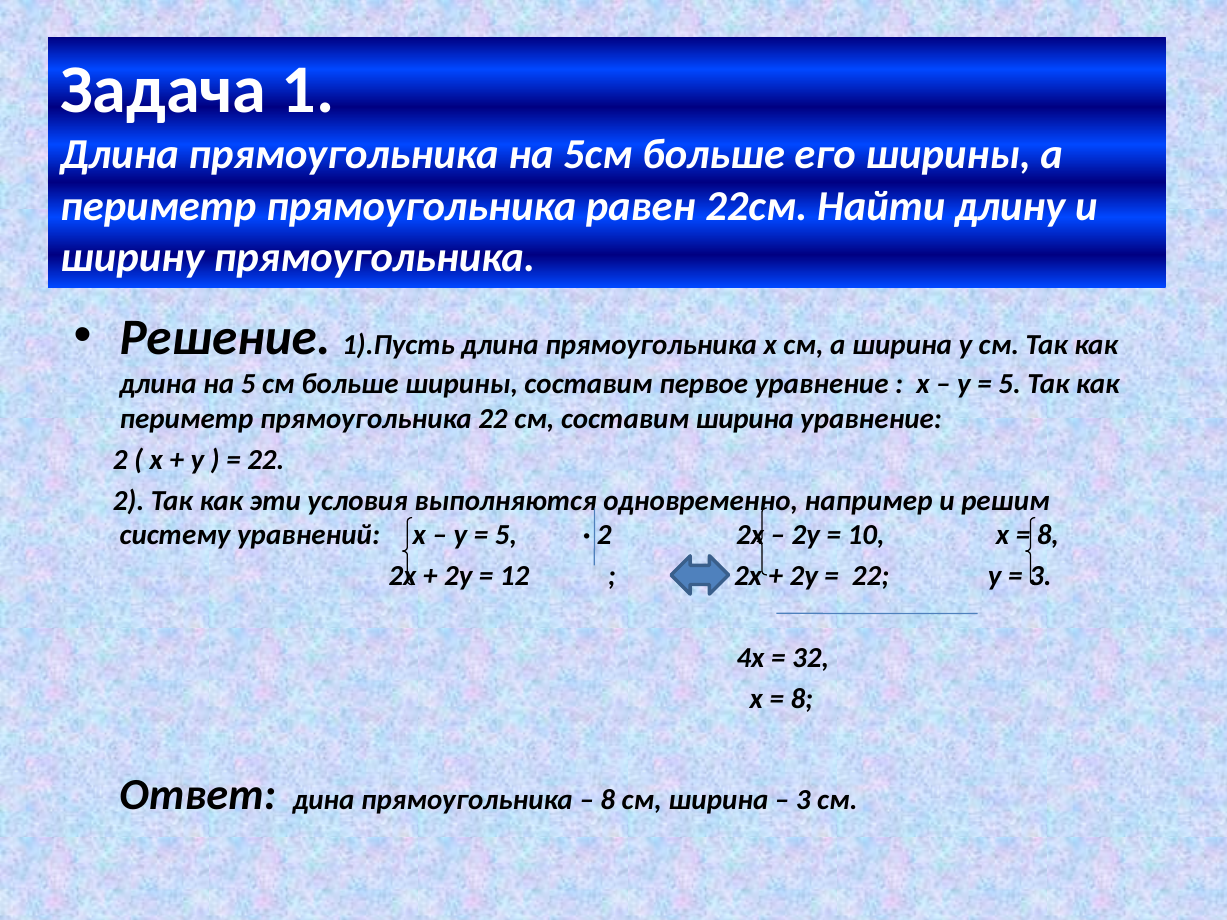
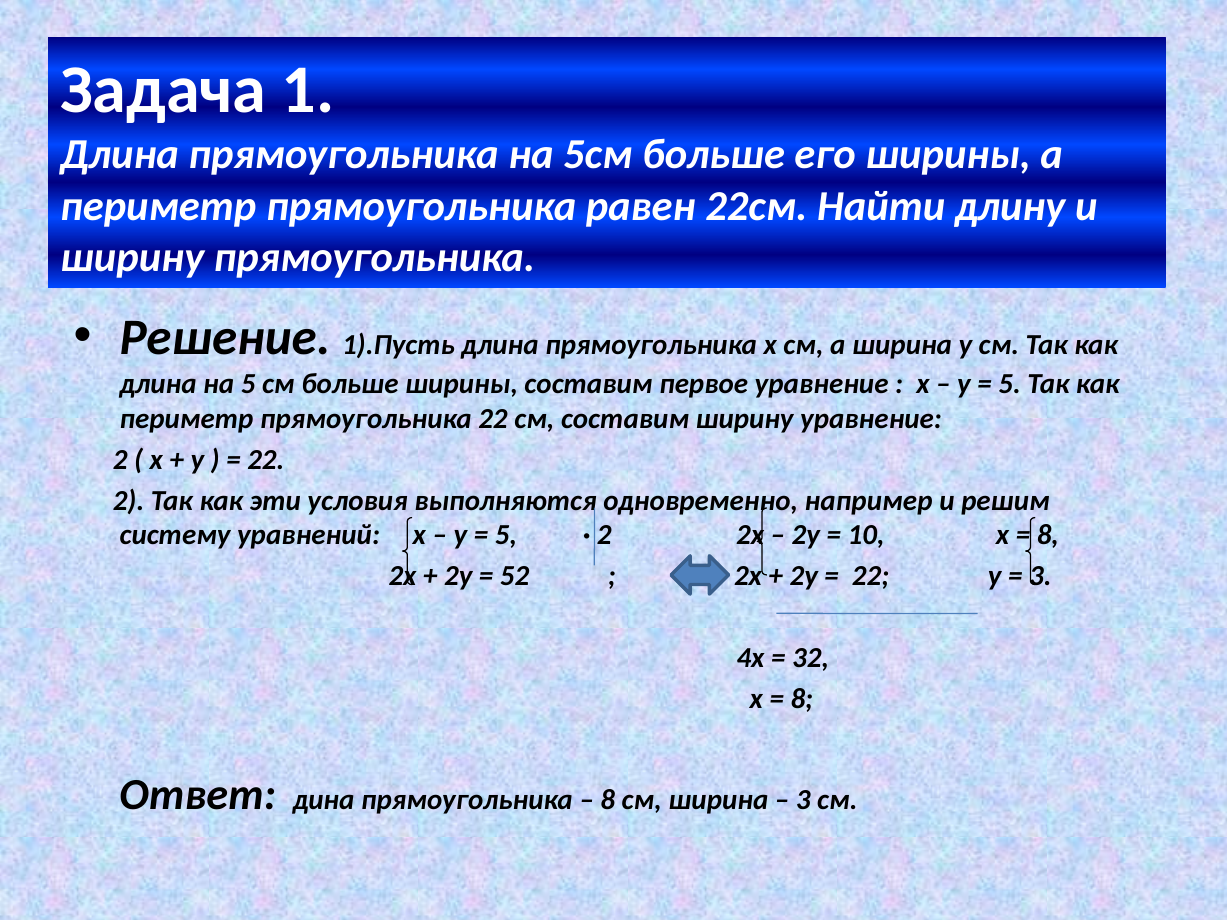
составим ширина: ширина -> ширину (745, 419)
12: 12 -> 52 (515, 576)
